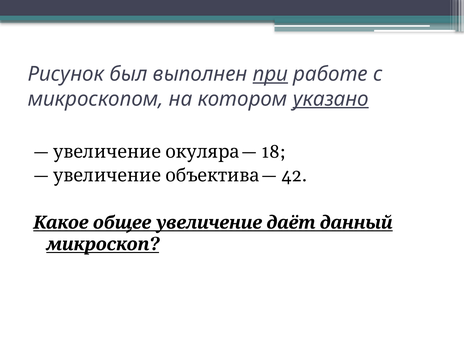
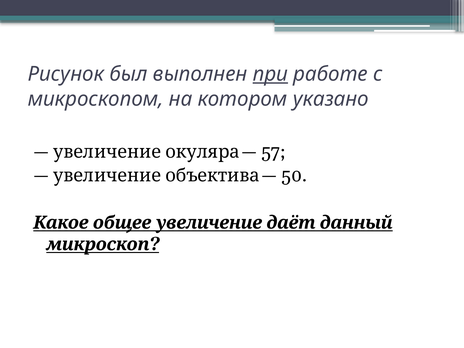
указано underline: present -> none (331, 99)
18: 18 -> 57 (274, 152)
42: 42 -> 50 (294, 176)
